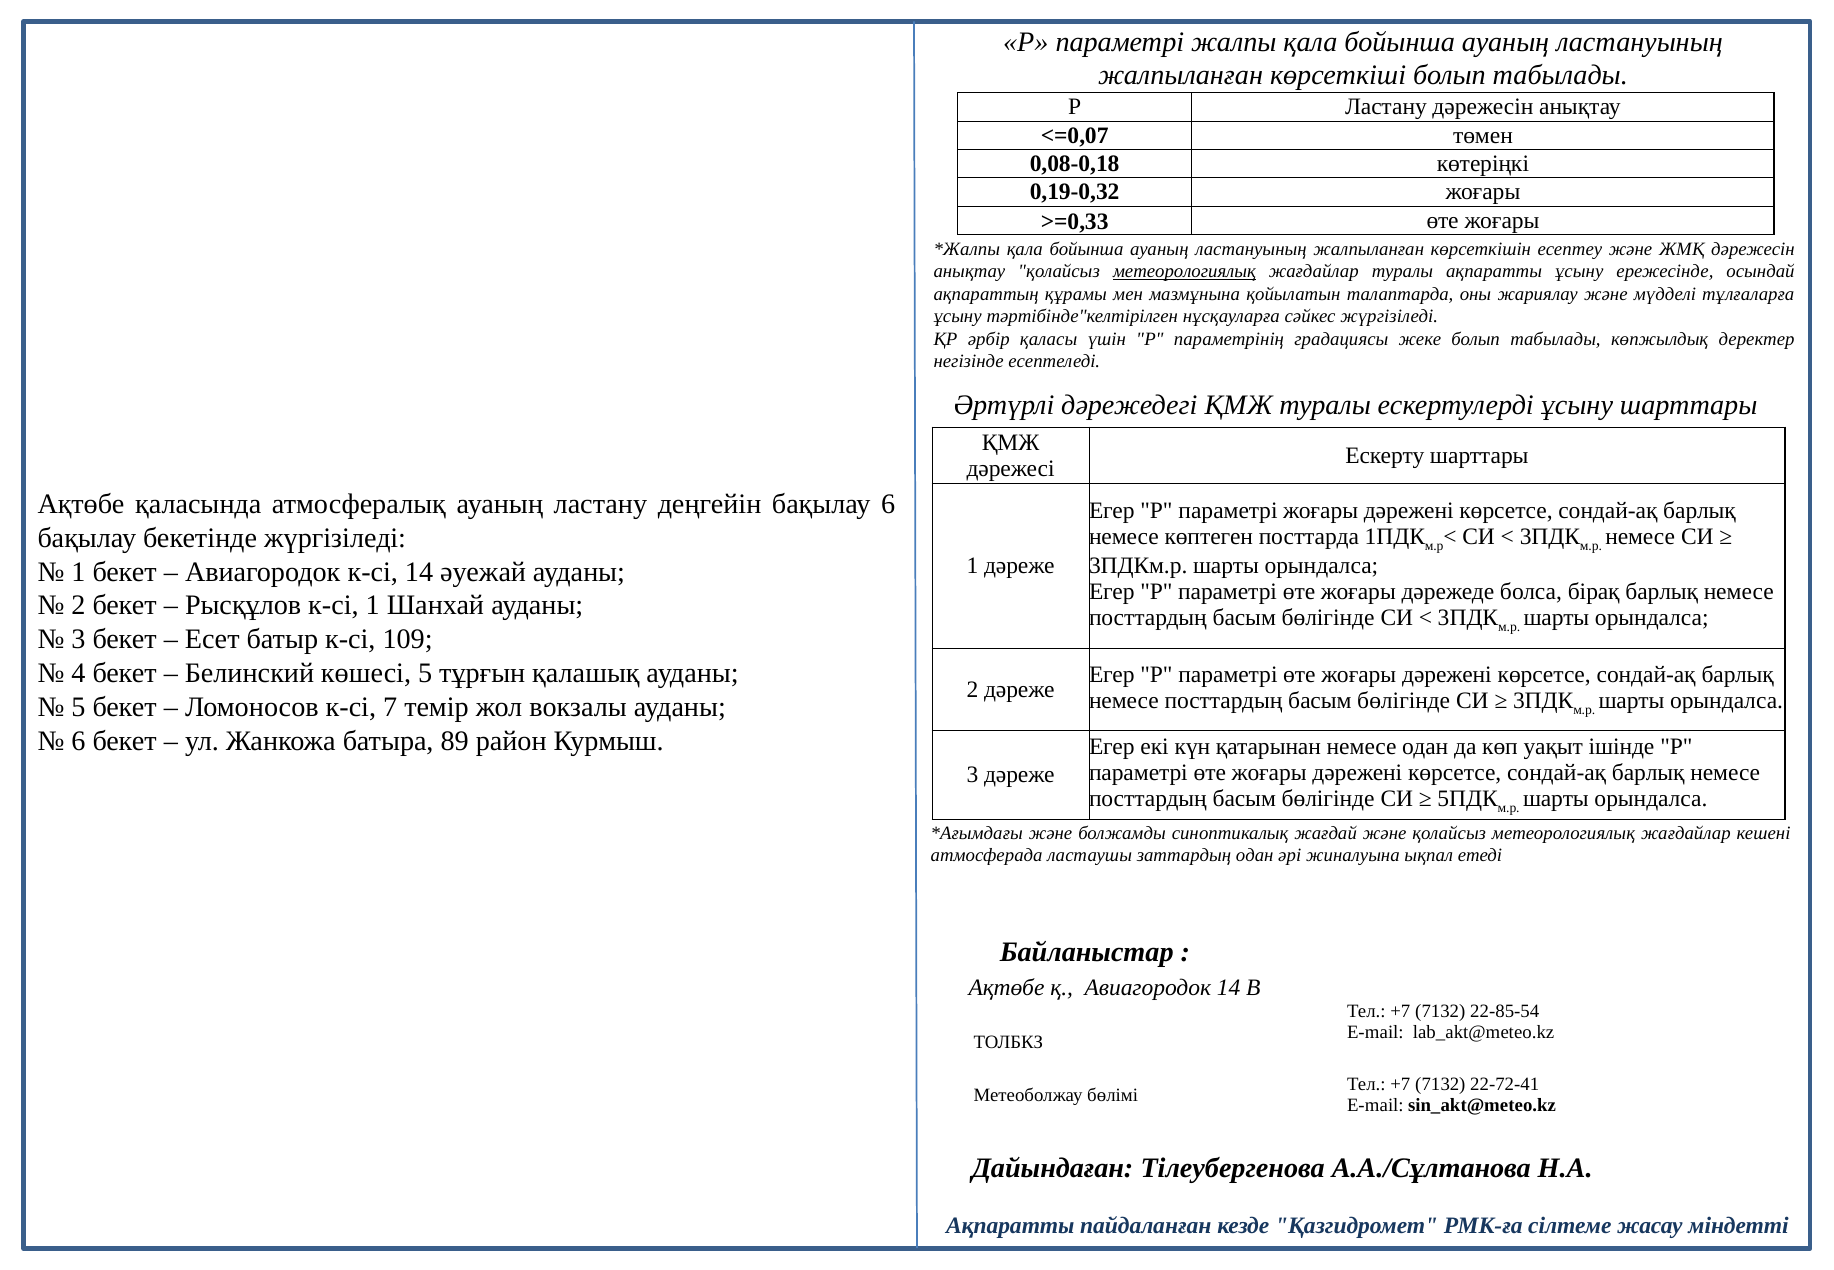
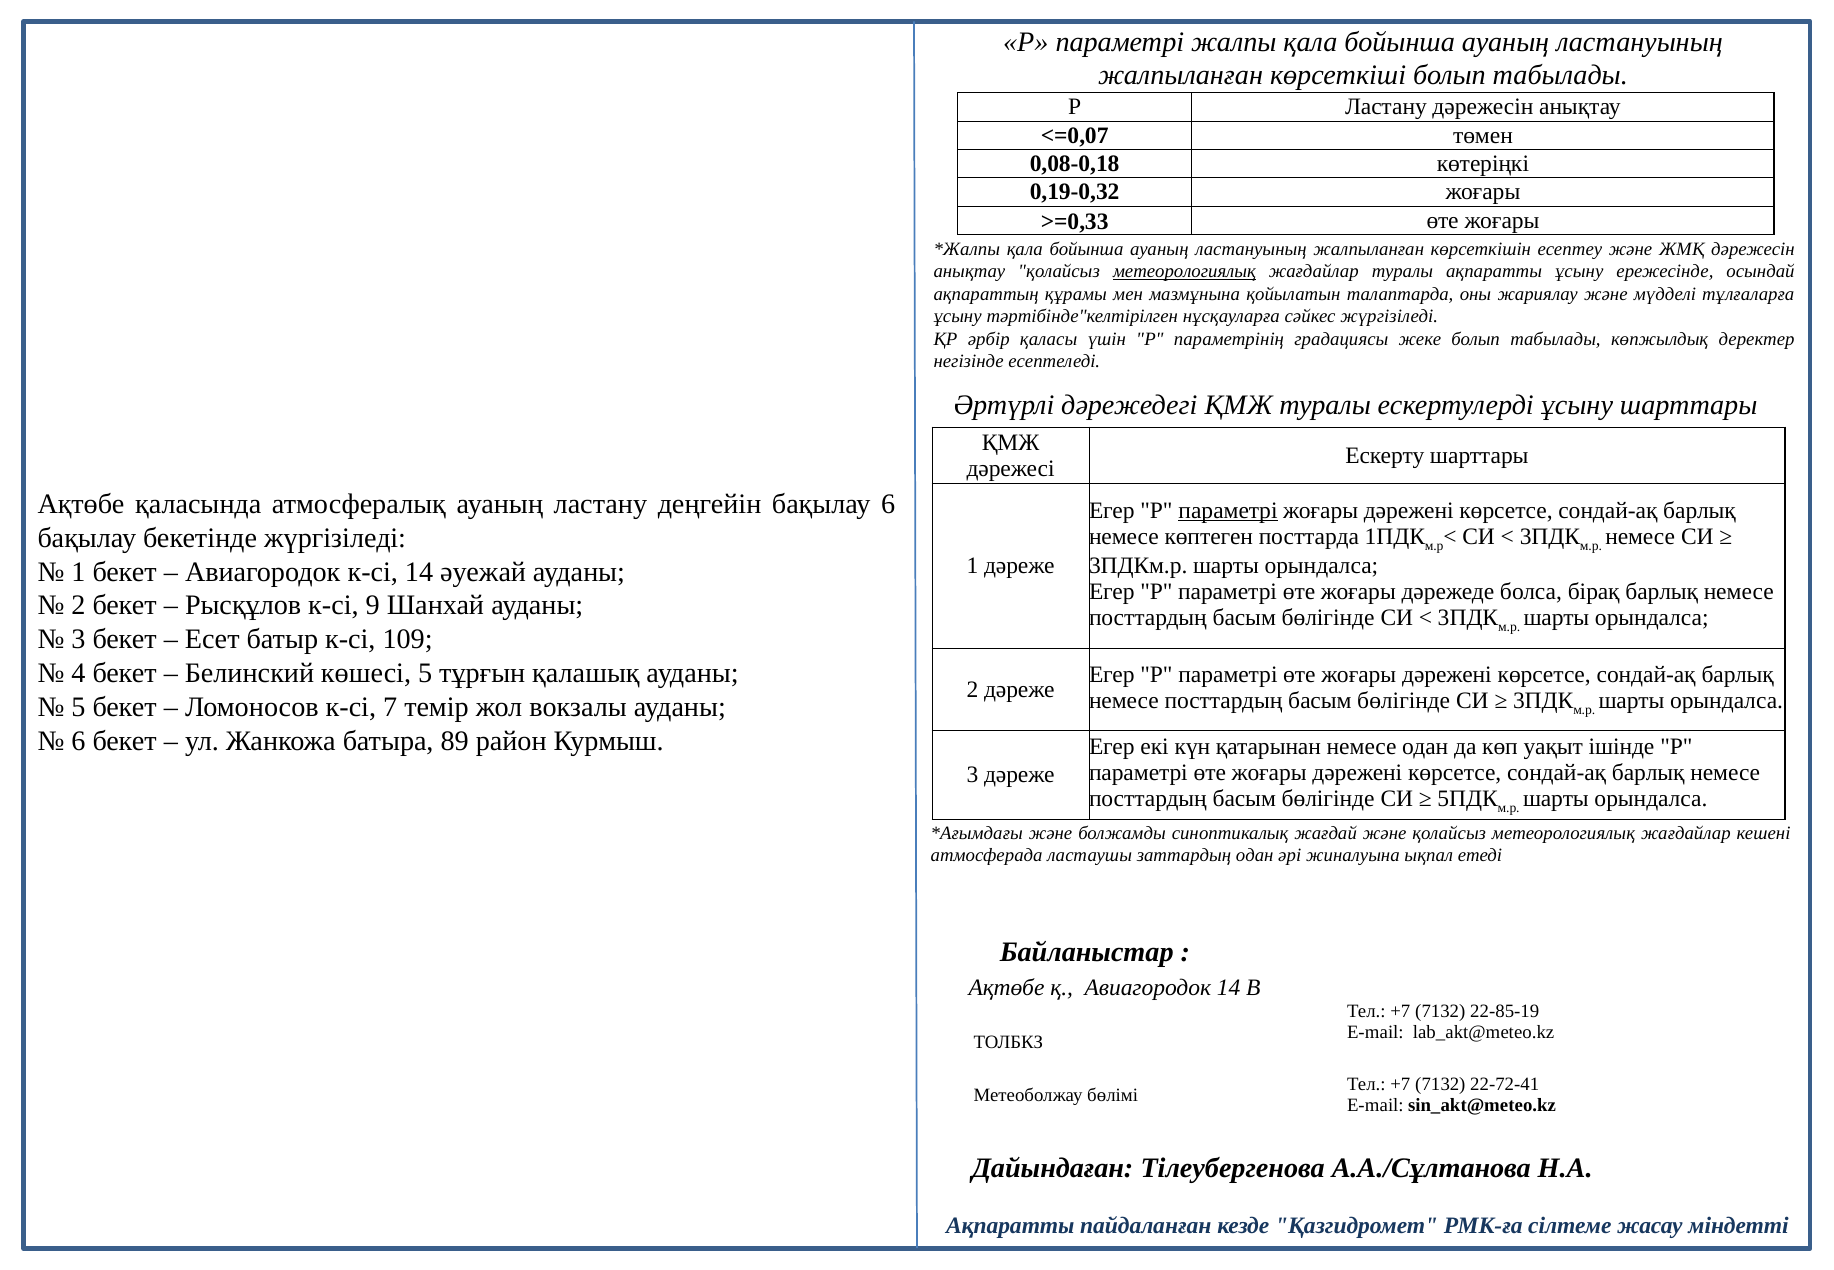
параметрі underline: none -> present (1228, 510)
к-сі 1: 1 -> 9 (373, 606)
22-85-54: 22-85-54 -> 22-85-19 (1505, 1011)
